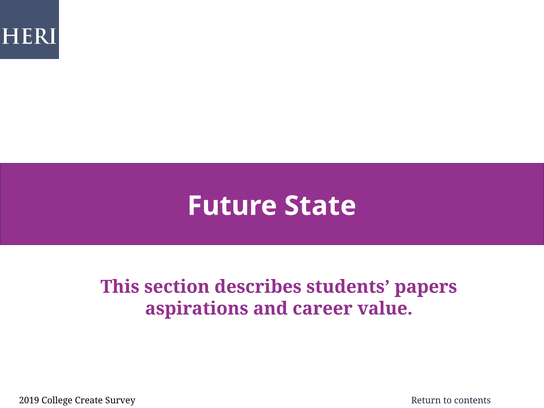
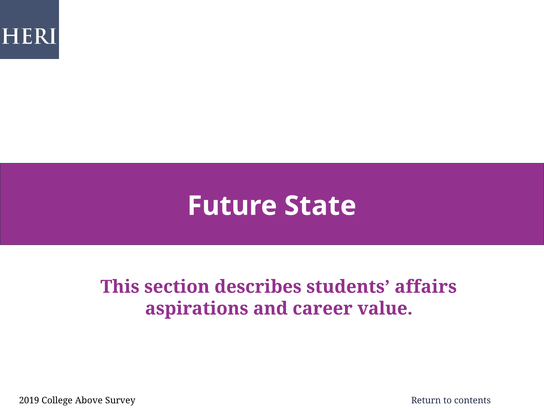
papers: papers -> affairs (426, 287)
Create: Create -> Above (89, 400)
